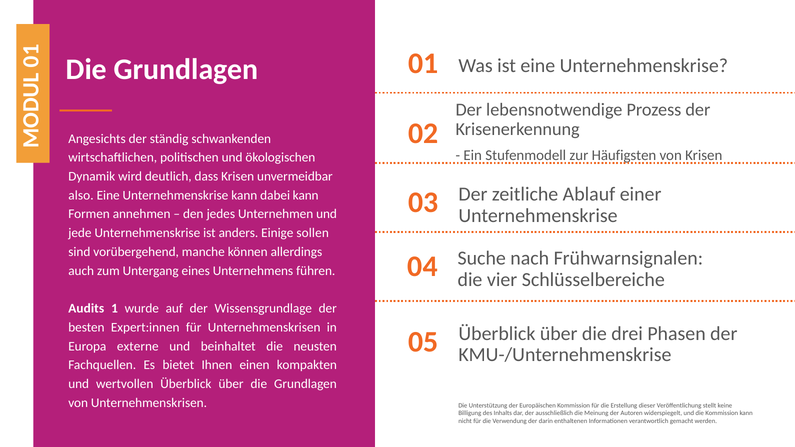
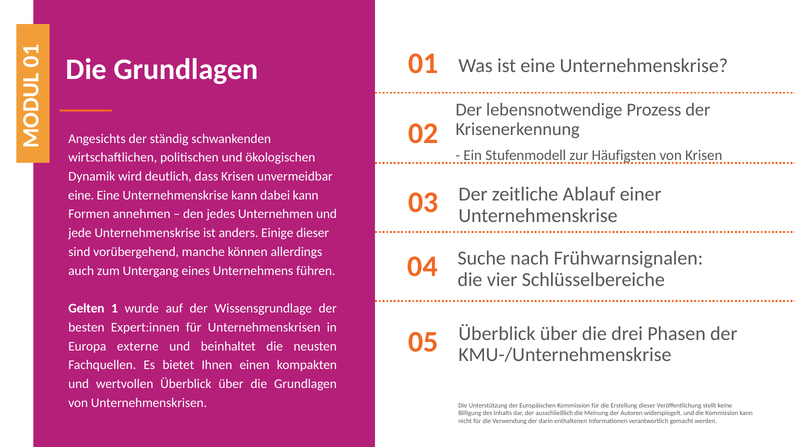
also: also -> eine (81, 195)
Einige sollen: sollen -> dieser (313, 233)
Audits: Audits -> Gelten (86, 309)
